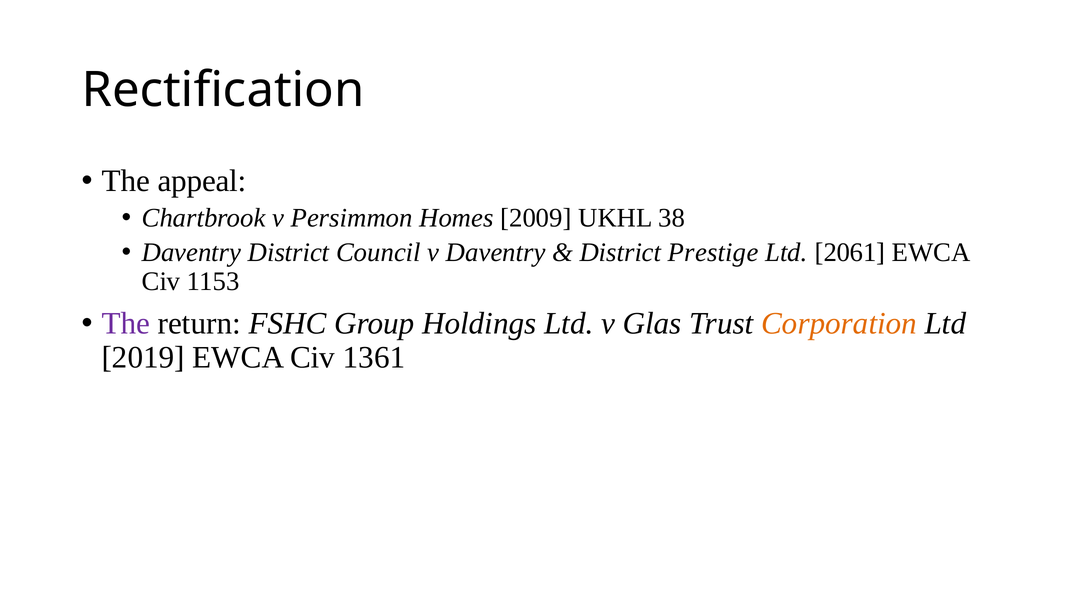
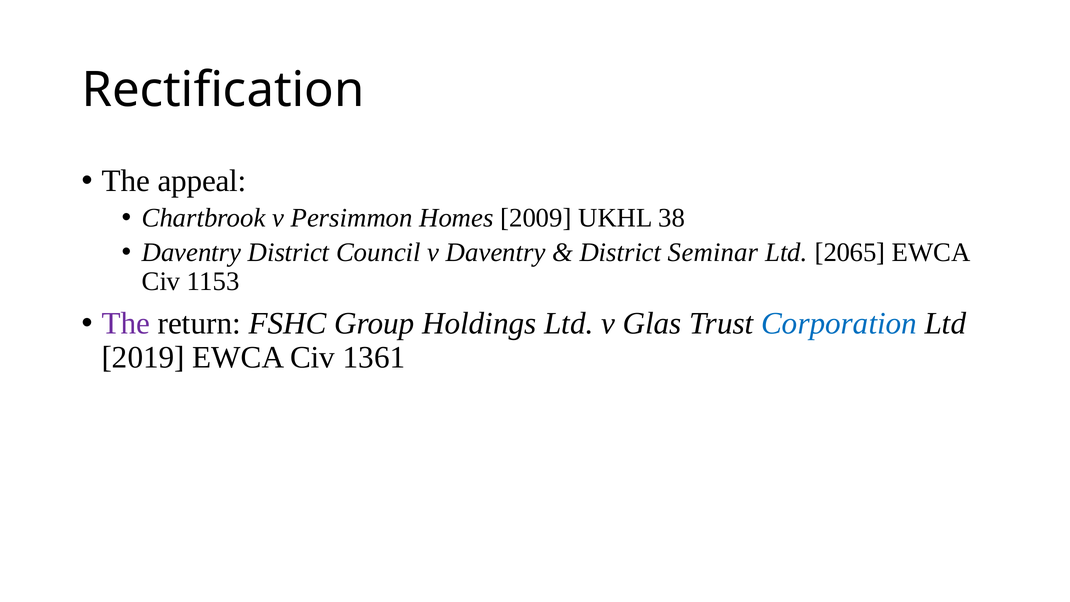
Prestige: Prestige -> Seminar (713, 252)
2061: 2061 -> 2065 (850, 252)
Corporation colour: orange -> blue (839, 324)
